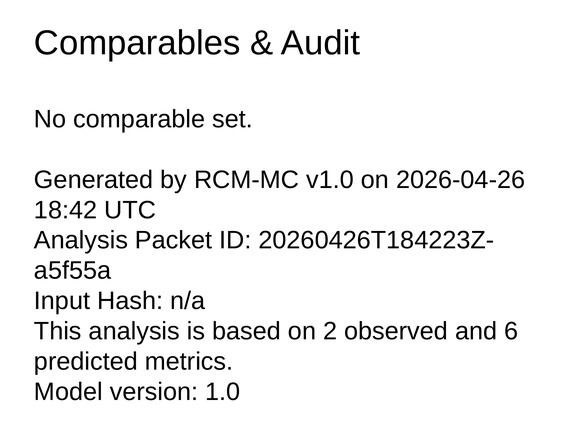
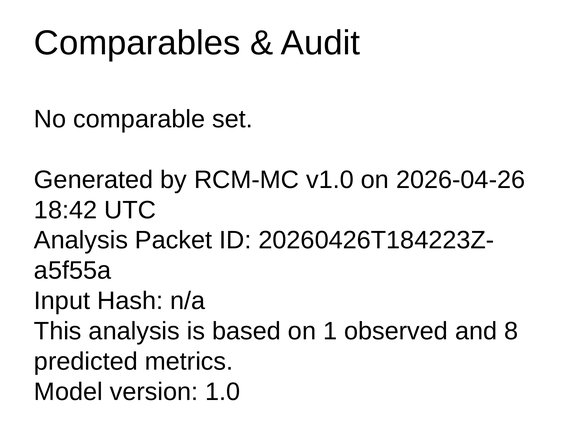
2: 2 -> 1 (330, 331)
6: 6 -> 8 (511, 331)
